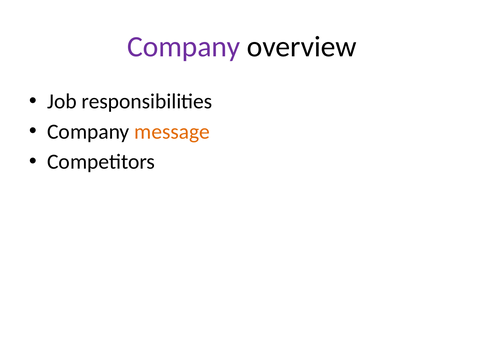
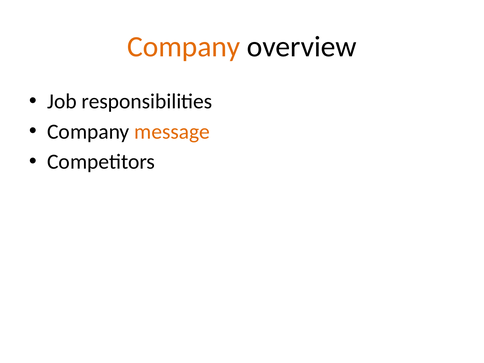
Company colour: purple -> orange (184, 47)
